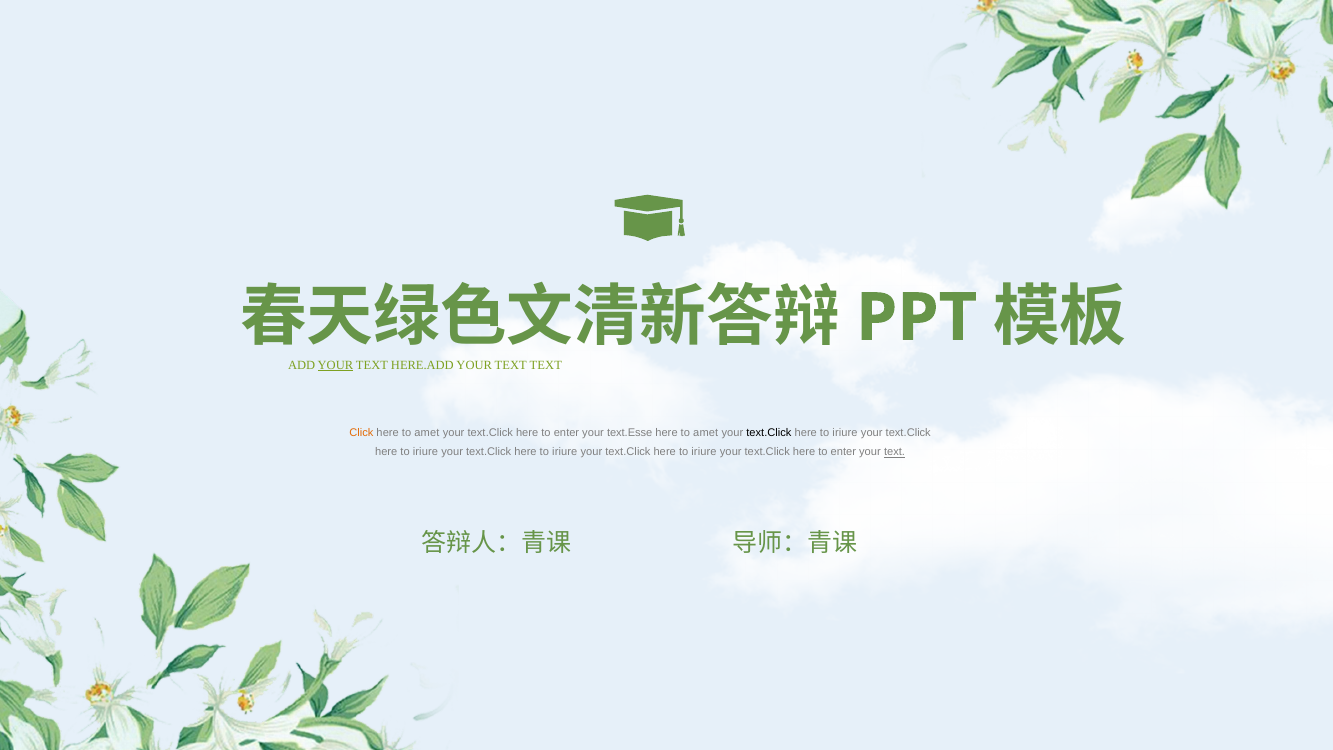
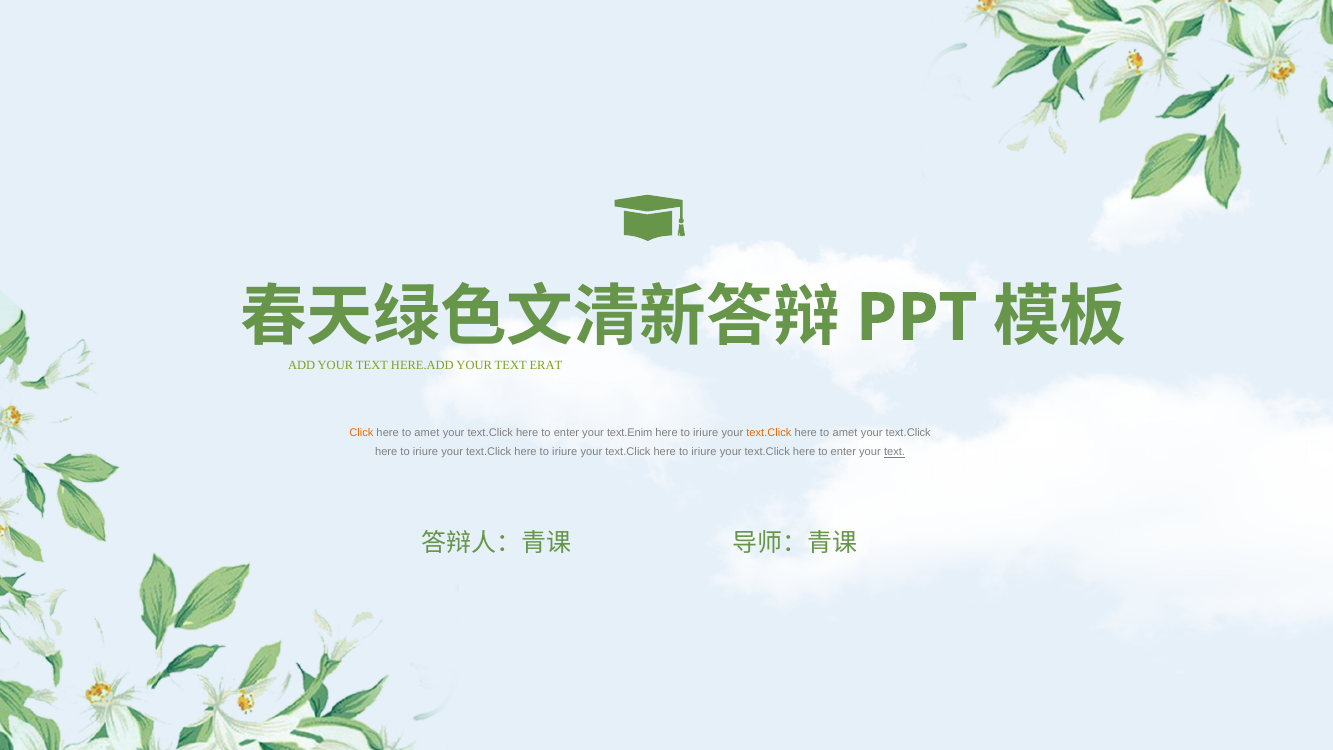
YOUR underline: present -> none (335, 365)
TEXT TEXT: TEXT -> ERAT (546, 365)
text.Esse: text.Esse -> text.Enim (630, 432)
amet: amet -> iriure (706, 432)
text.Click colour: black -> orange (769, 432)
iriure: iriure -> amet (845, 432)
